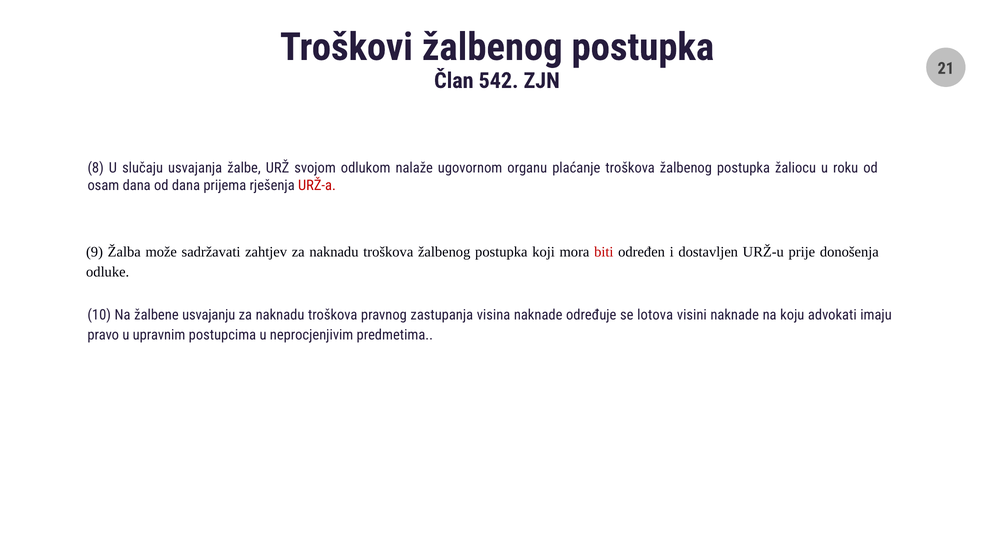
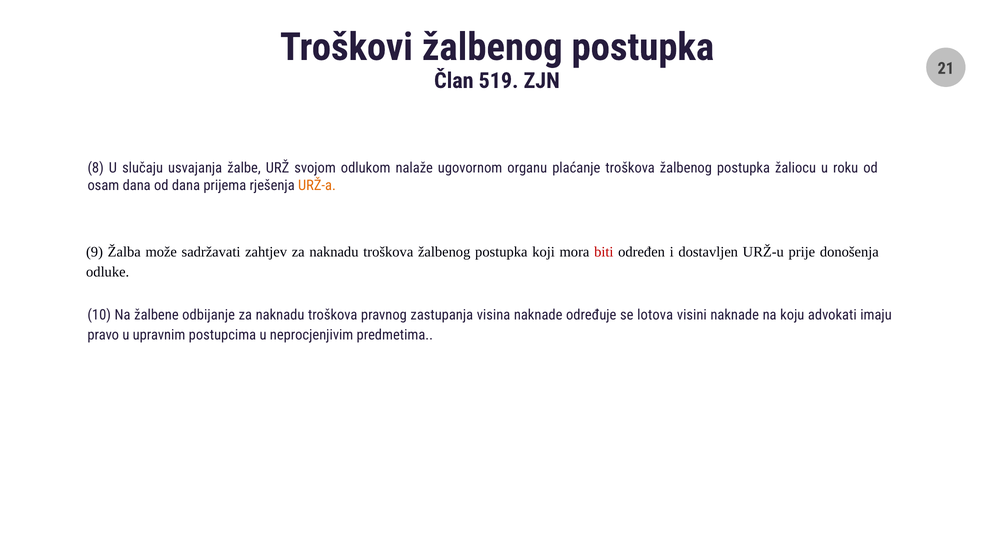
542: 542 -> 519 (499, 81)
URŽ-a colour: red -> orange (317, 185)
usvajanju: usvajanju -> odbijanje (209, 315)
